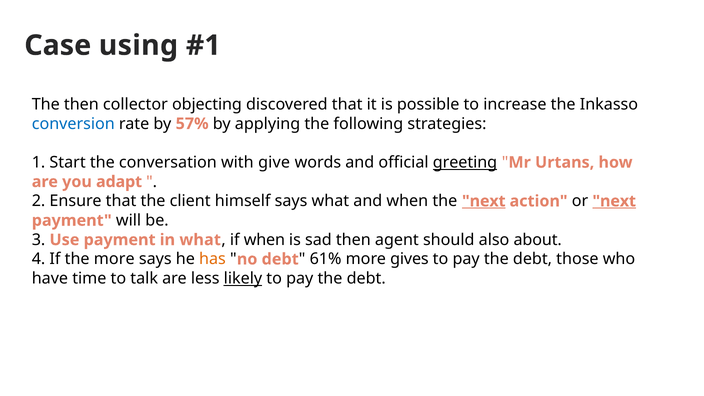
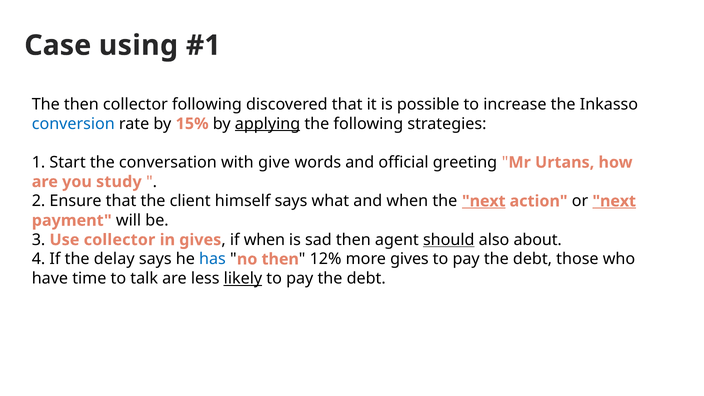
collector objecting: objecting -> following (207, 104)
57%: 57% -> 15% (192, 124)
applying underline: none -> present (268, 124)
greeting underline: present -> none (465, 162)
adapt: adapt -> study (119, 182)
Use payment: payment -> collector (119, 240)
in what: what -> gives (200, 240)
should underline: none -> present (449, 240)
the more: more -> delay (114, 259)
has colour: orange -> blue (212, 259)
no debt: debt -> then (280, 259)
61%: 61% -> 12% (326, 259)
